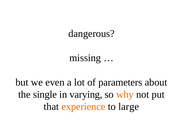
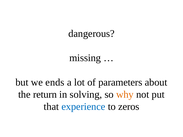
even: even -> ends (55, 82)
single: single -> return (45, 95)
varying: varying -> solving (86, 95)
experience colour: orange -> blue (83, 107)
large: large -> zeros (129, 107)
